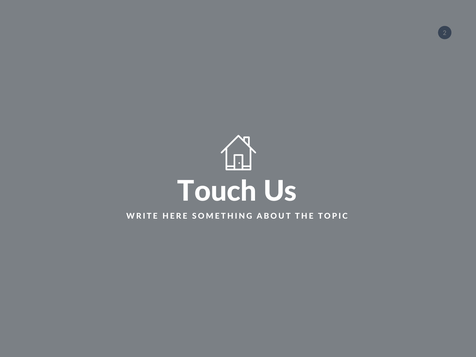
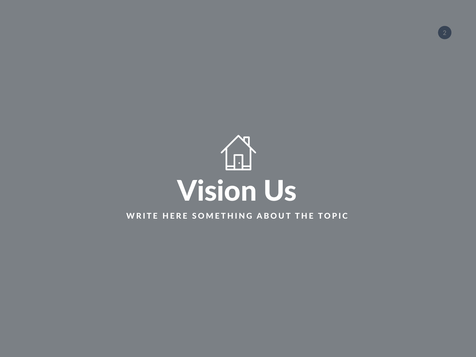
Touch: Touch -> Vision (217, 191)
